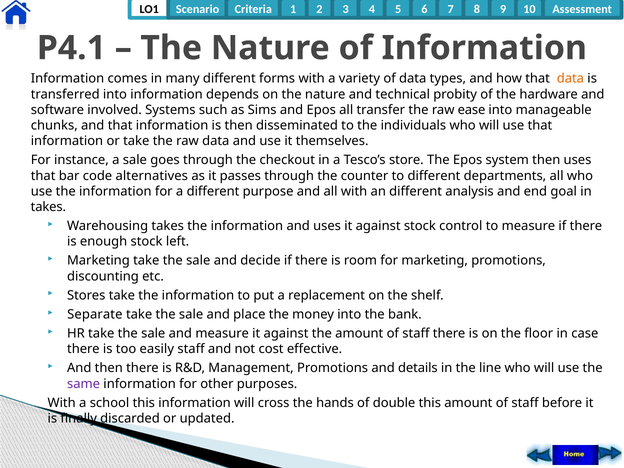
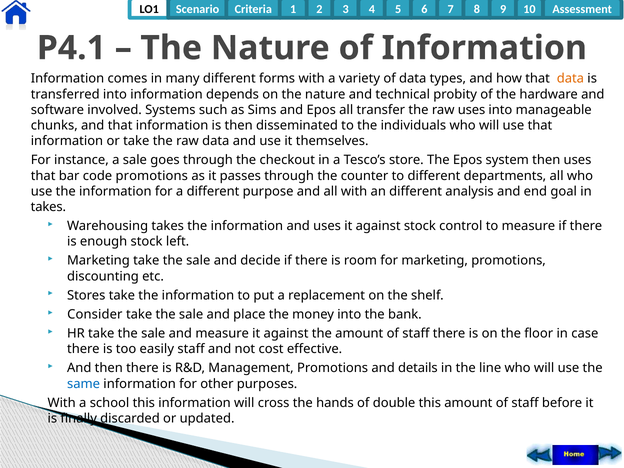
raw ease: ease -> uses (472, 110)
code alternatives: alternatives -> promotions (152, 176)
Separate: Separate -> Consider (95, 314)
same colour: purple -> blue (84, 384)
